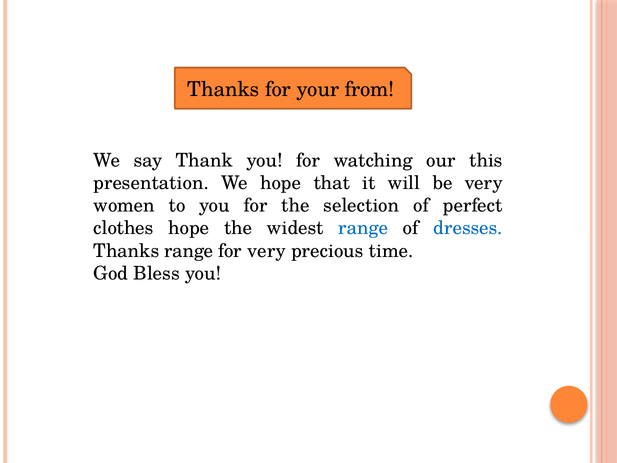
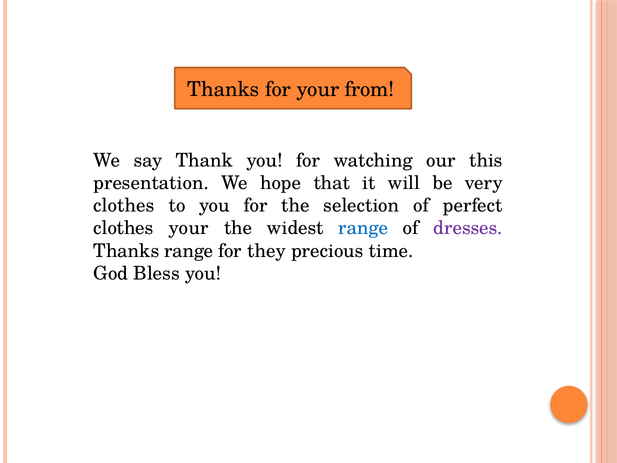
women: women -> clothes (124, 206)
clothes hope: hope -> your (189, 228)
dresses colour: blue -> purple (468, 228)
for very: very -> they (266, 251)
